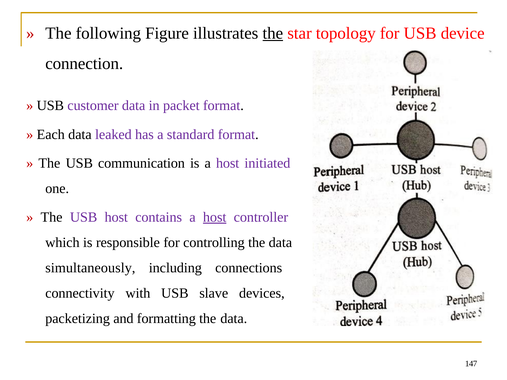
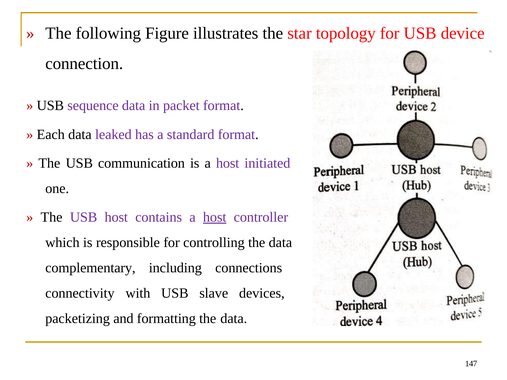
the underline: present -> none (273, 33)
customer: customer -> sequence (93, 106)
simultaneously: simultaneously -> complementary (90, 268)
